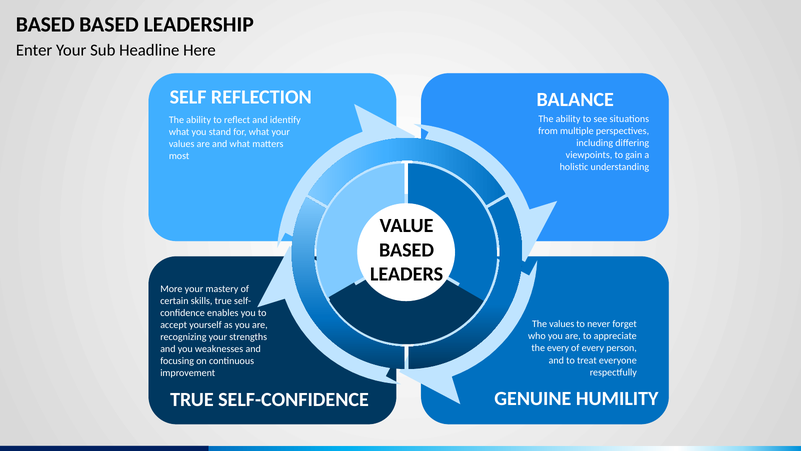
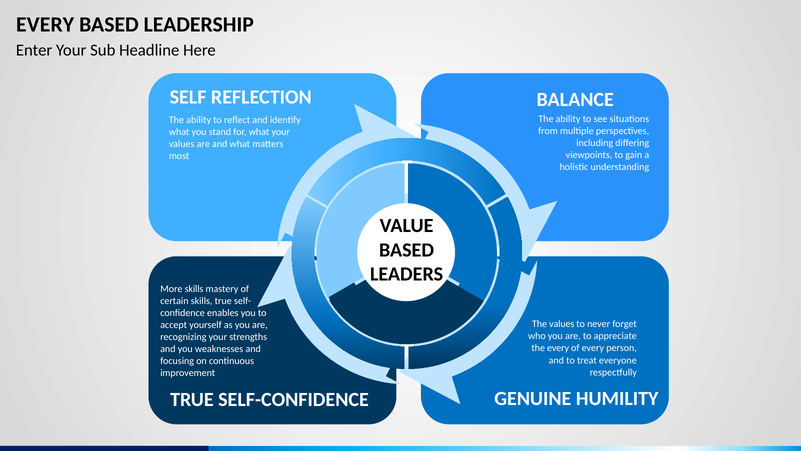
BASED: BASED -> EVERY (45, 25)
More your: your -> skills (194, 289)
